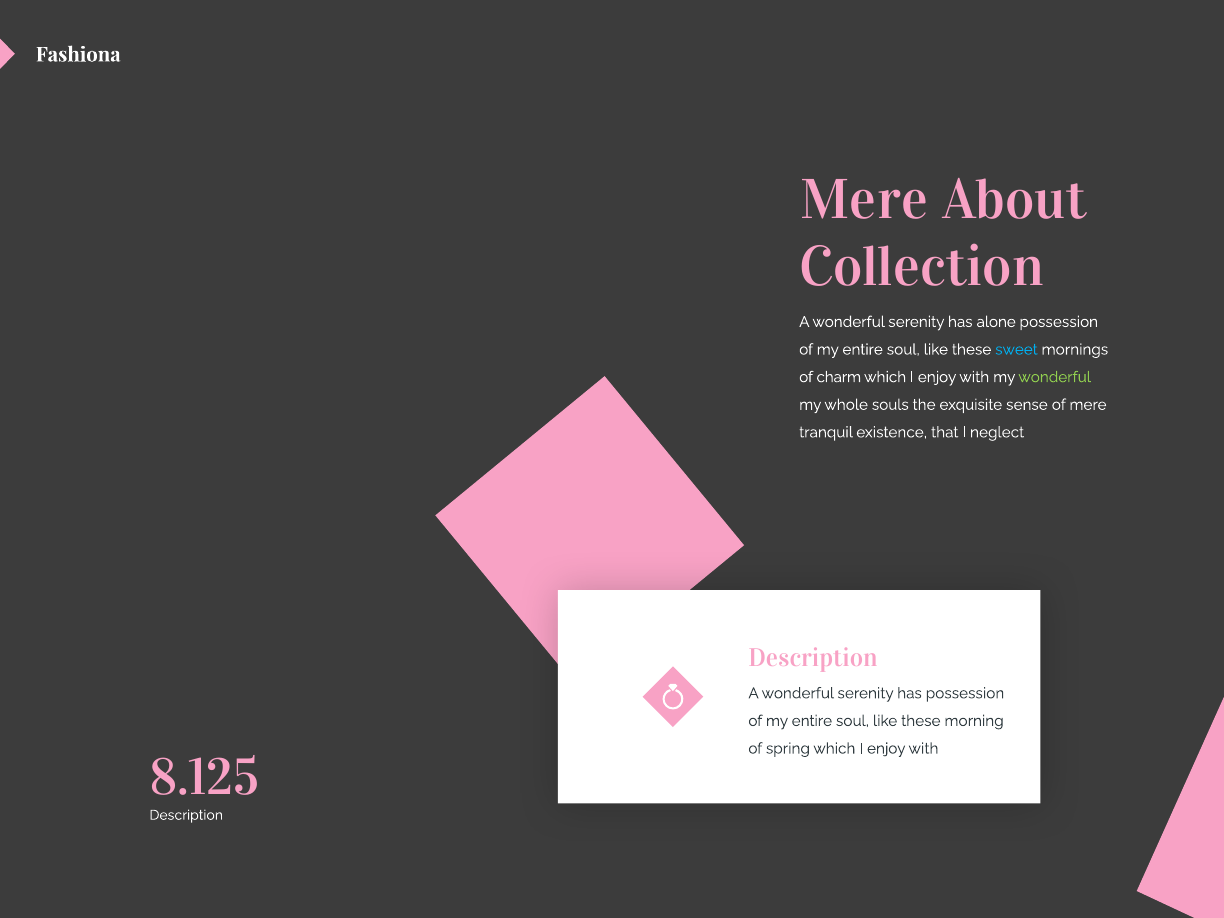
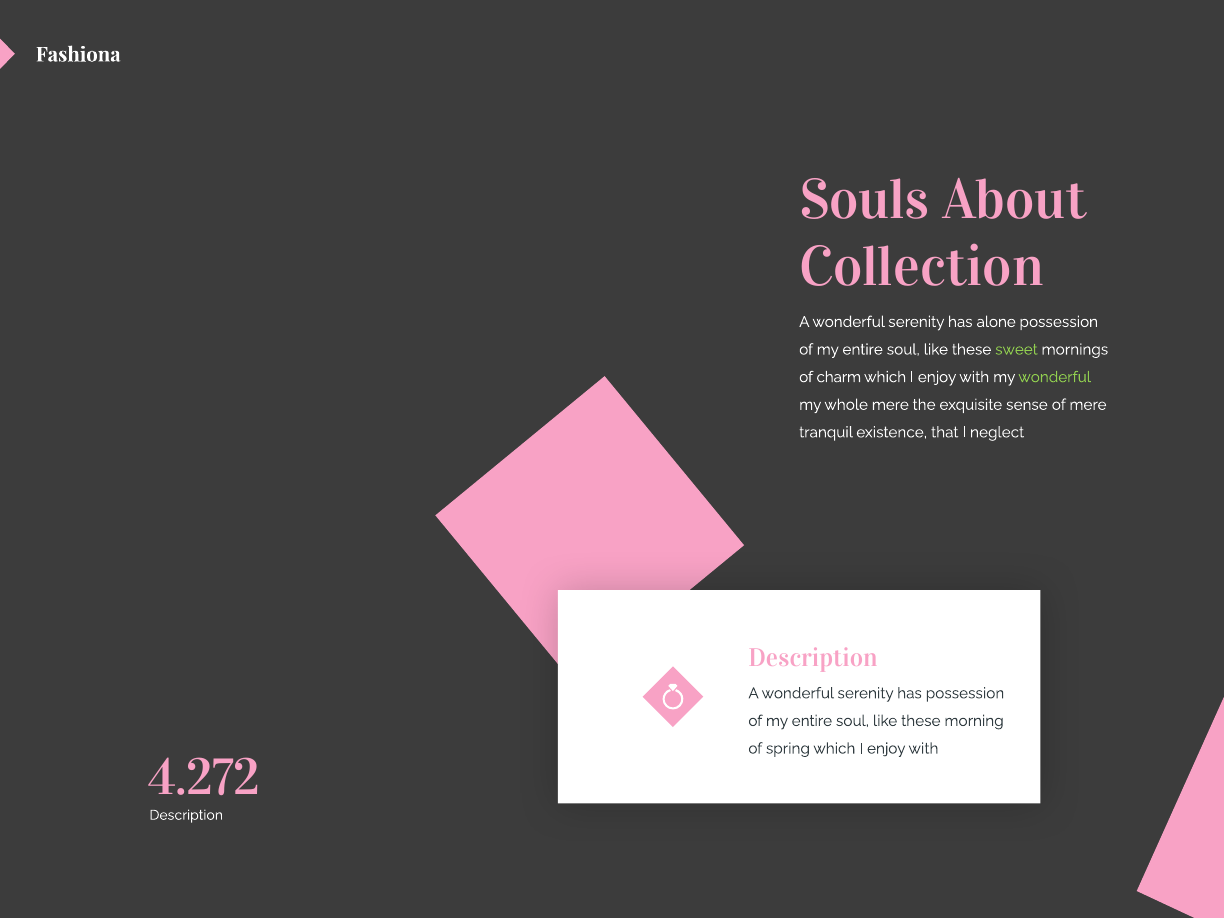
Mere: Mere -> Souls (865, 200)
sweet colour: light blue -> light green (1016, 349)
whole souls: souls -> mere (890, 405)
8.125: 8.125 -> 4.272 (204, 778)
